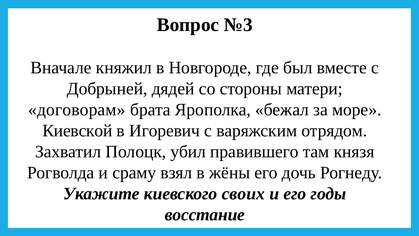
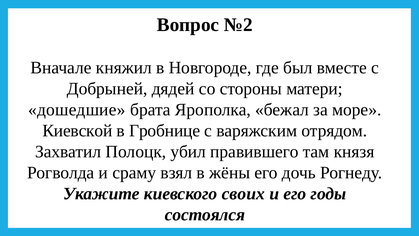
№3: №3 -> №2 (238, 25)
договорам: договорам -> дошедшие (77, 110)
Игоревич: Игоревич -> Гробнице (165, 131)
восстание: восстание -> состоялся (205, 214)
